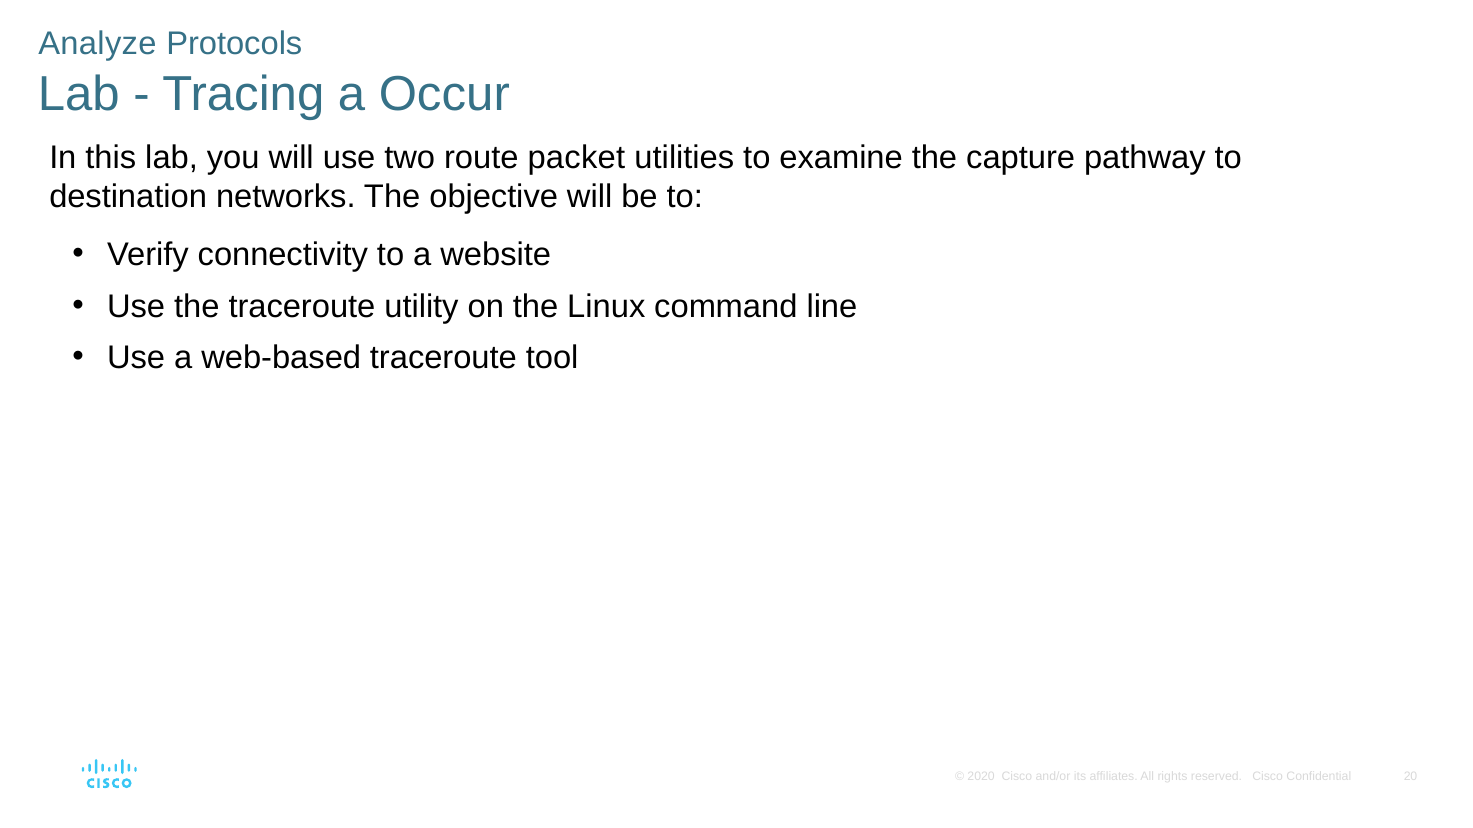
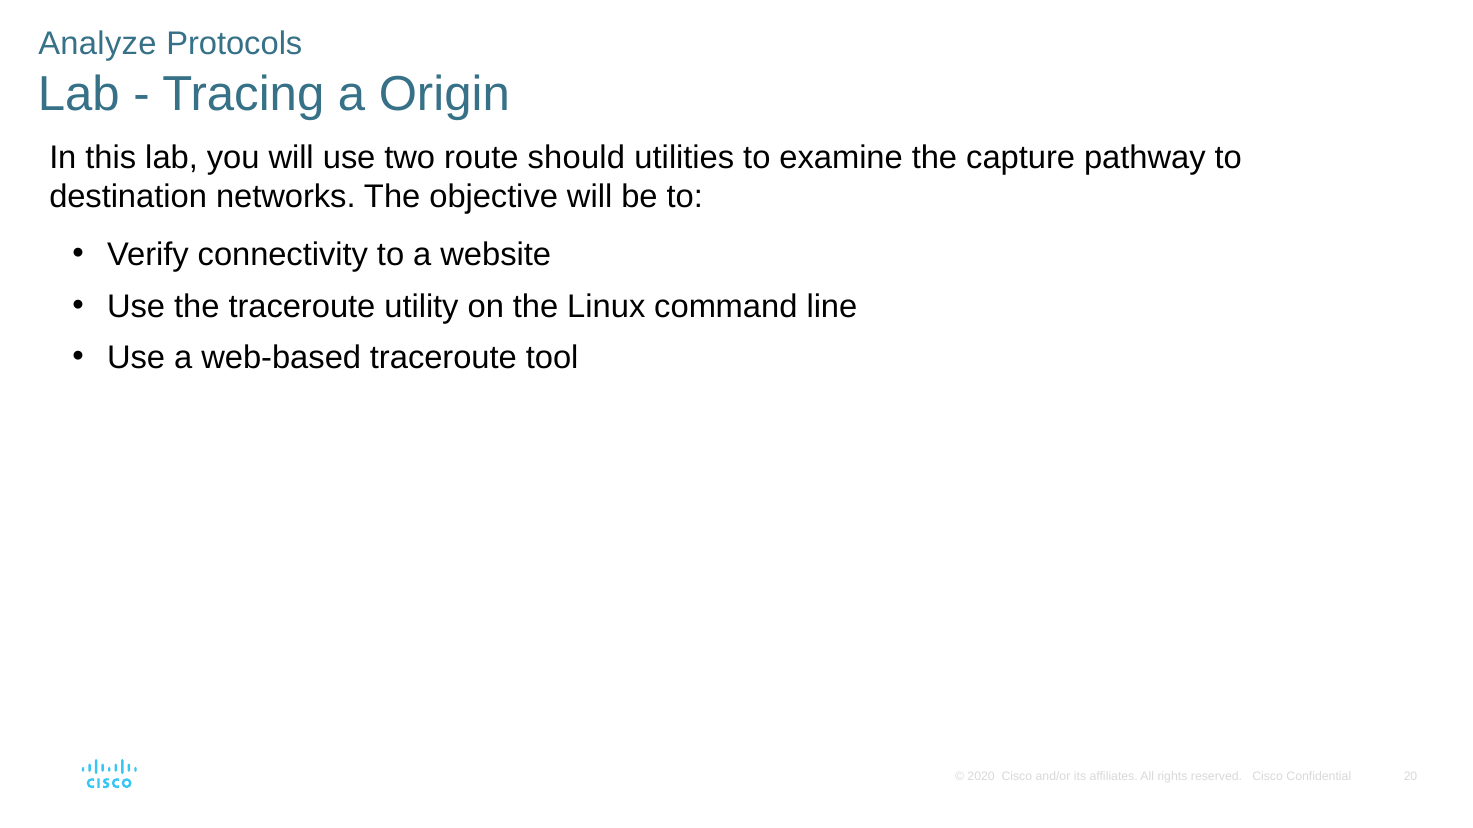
Occur: Occur -> Origin (444, 94)
packet: packet -> should (576, 158)
